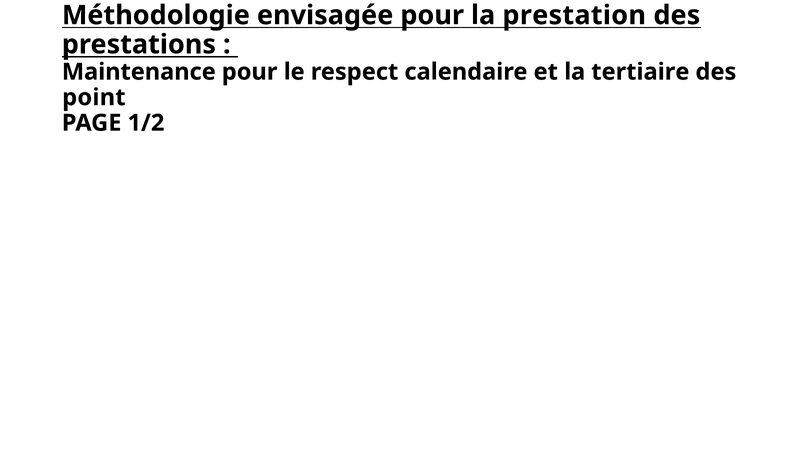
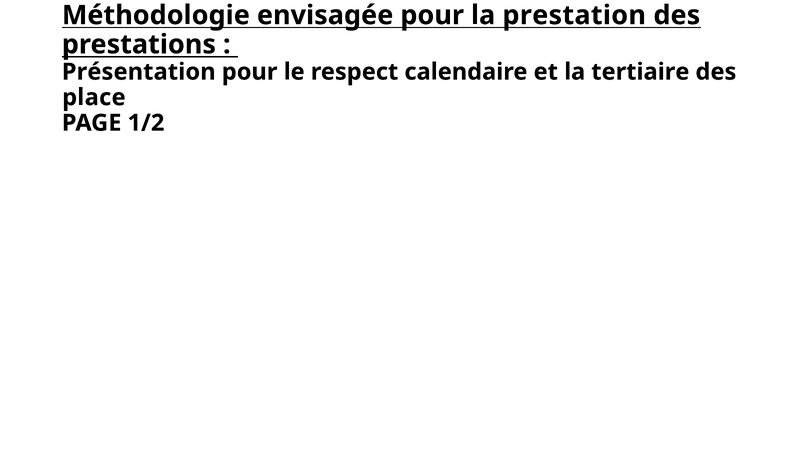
Maintenance: Maintenance -> Présentation (139, 72)
point: point -> place (94, 97)
